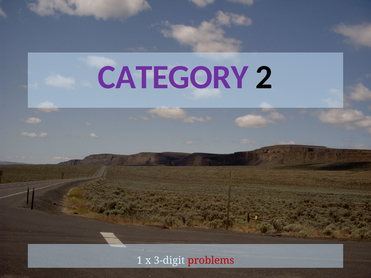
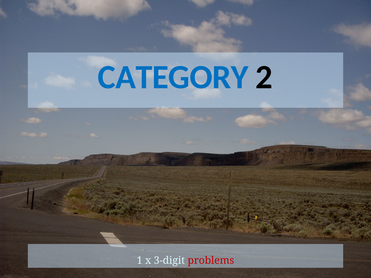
CATEGORY colour: purple -> blue (173, 77)
